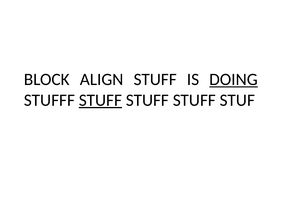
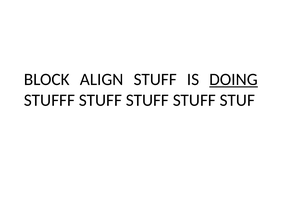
STUFF underline: present -> none (100, 100)
